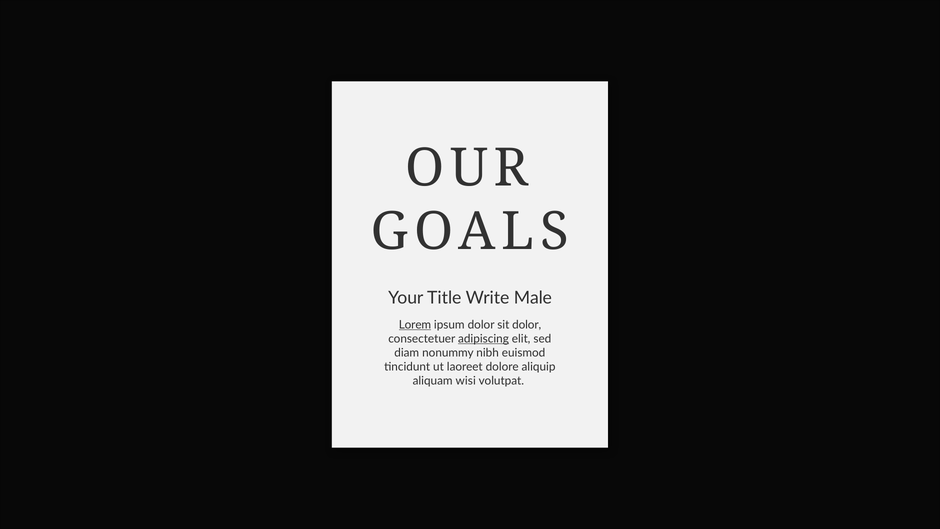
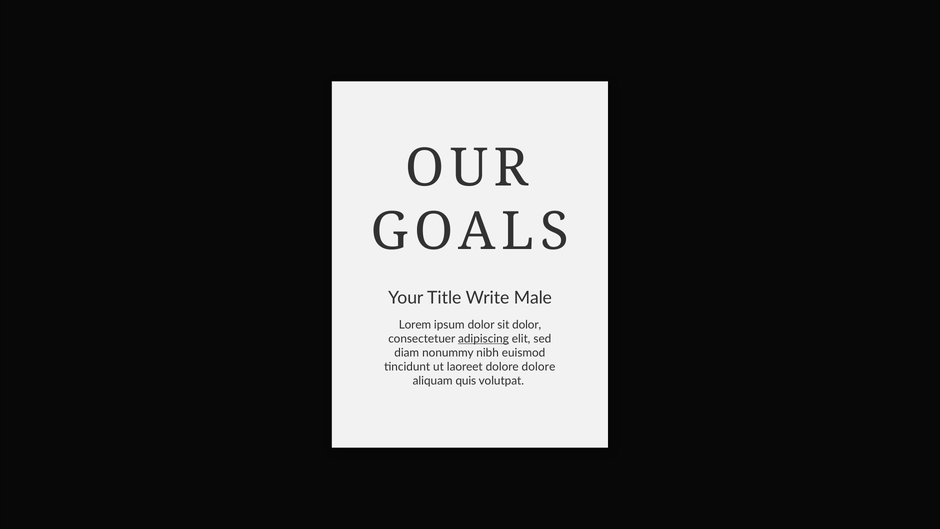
Lorem underline: present -> none (415, 325)
dolore aliquip: aliquip -> dolore (538, 367)
wisi: wisi -> quis (466, 381)
